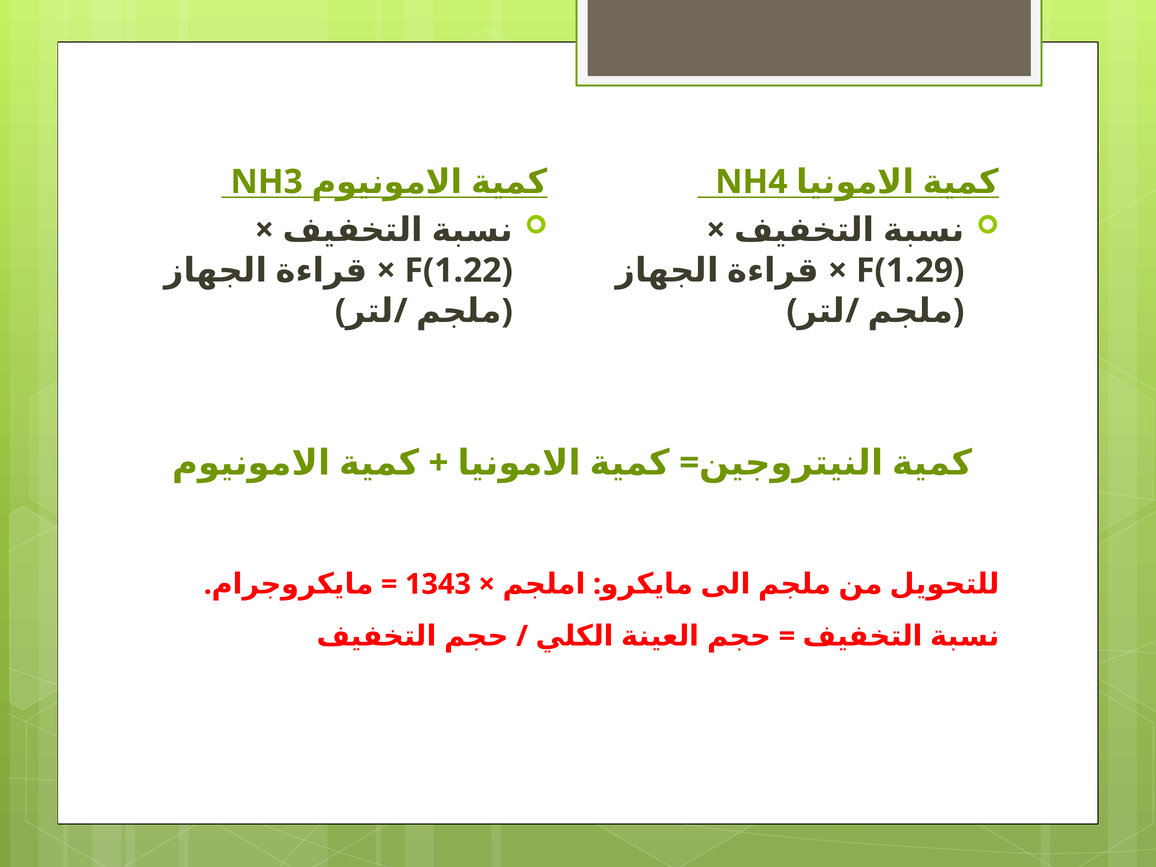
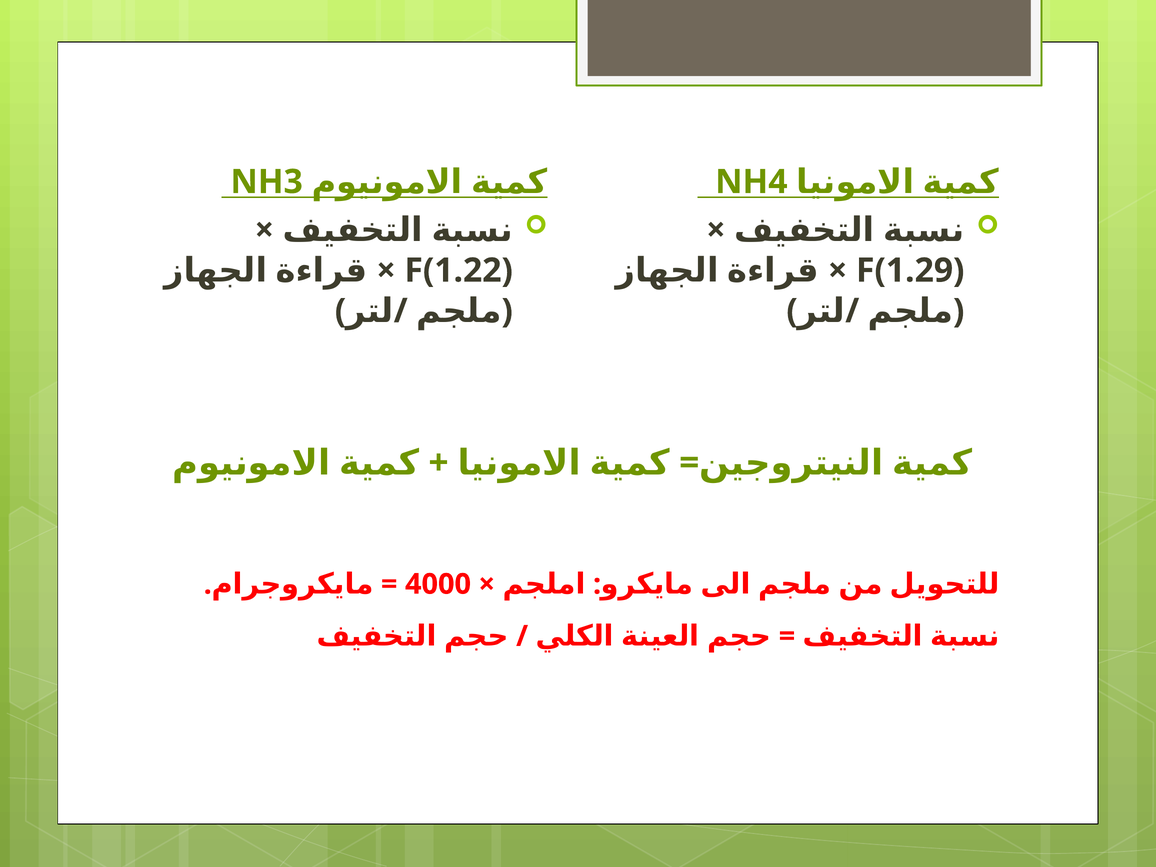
1343: 1343 -> 4000 (438, 584)
